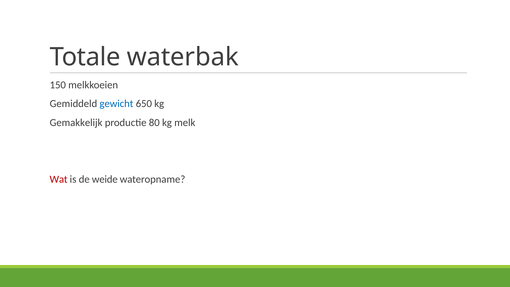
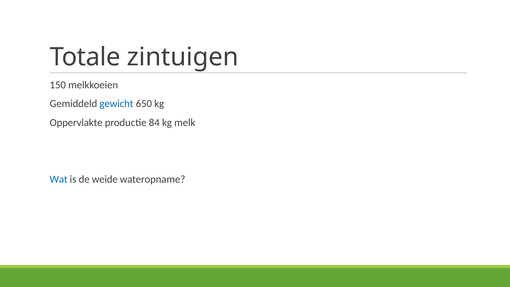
waterbak: waterbak -> zintuigen (183, 57)
Gemakkelijk: Gemakkelijk -> Oppervlakte (76, 123)
80: 80 -> 84 (154, 123)
Wat colour: red -> blue (59, 179)
